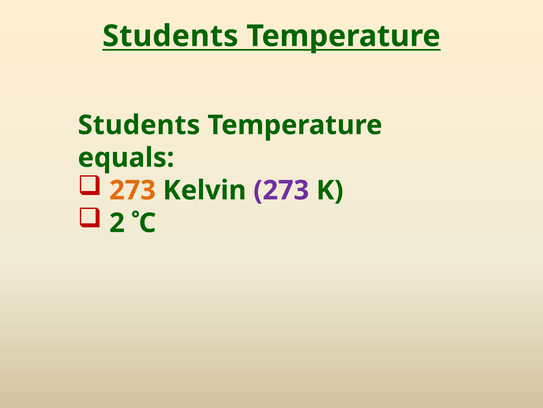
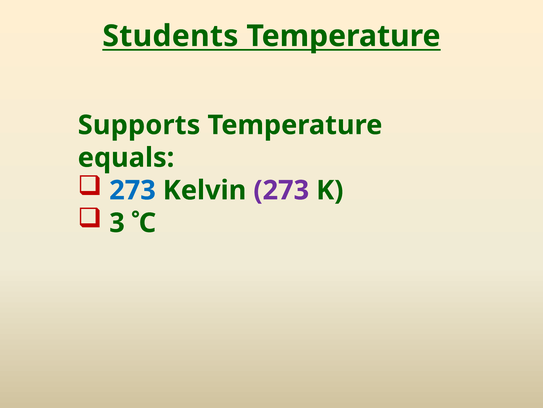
Students: Students -> Supports (139, 125)
273 colour: orange -> blue (132, 190)
2: 2 -> 3 (117, 223)
